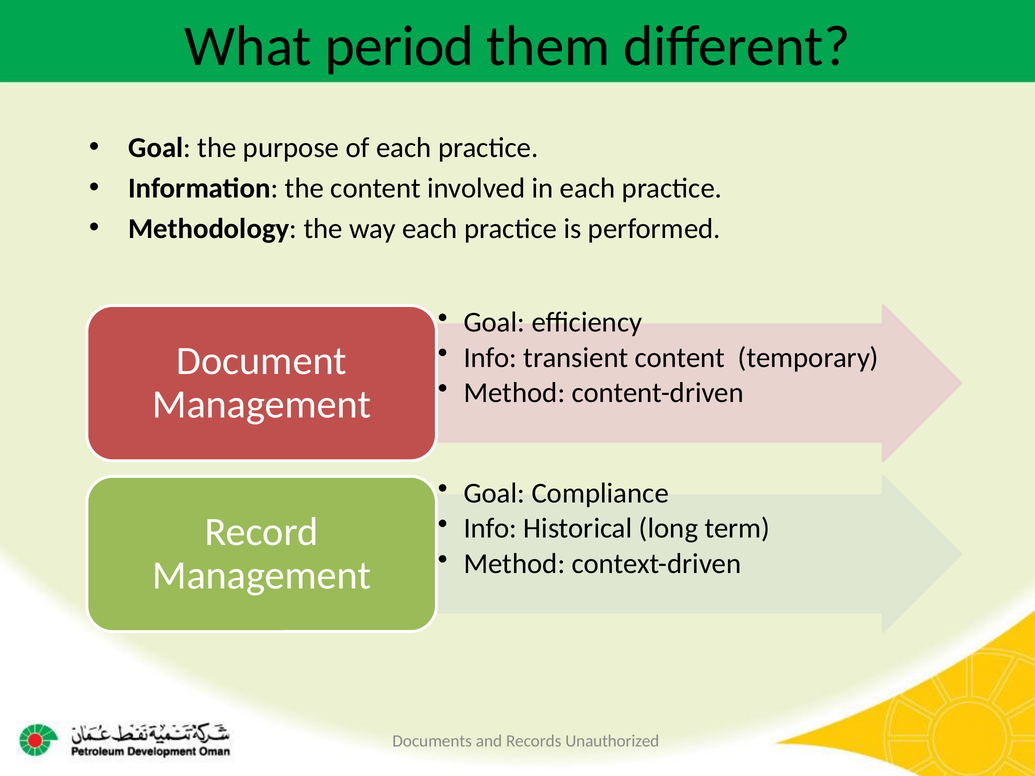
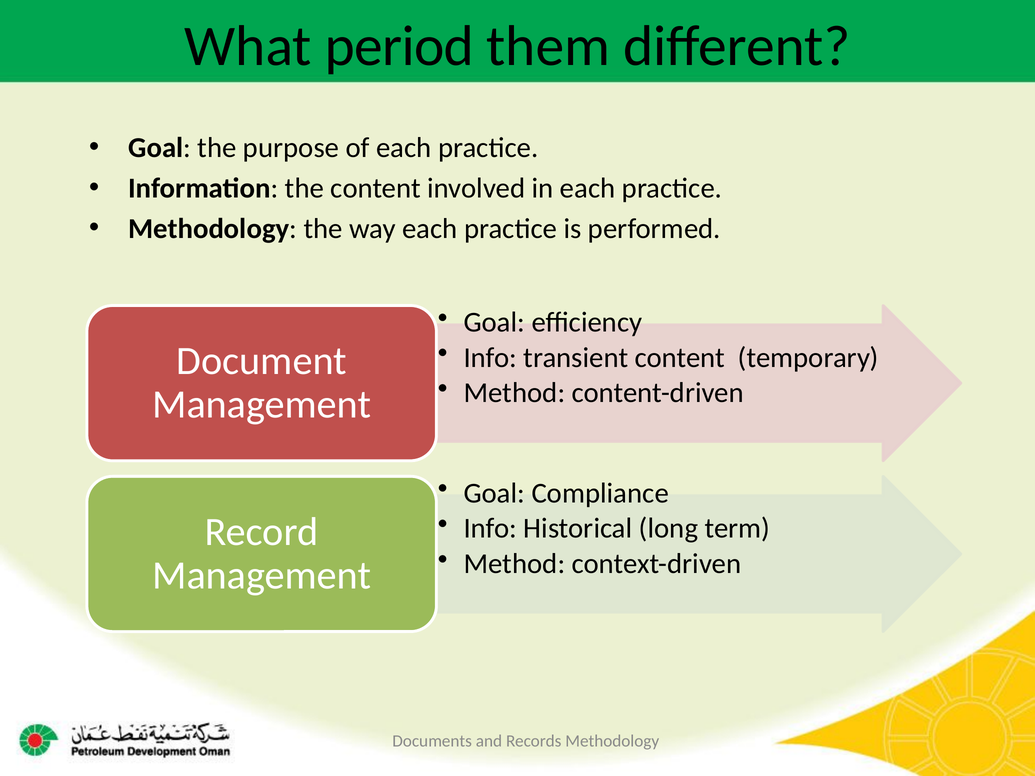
Records Unauthorized: Unauthorized -> Methodology (612, 741)
